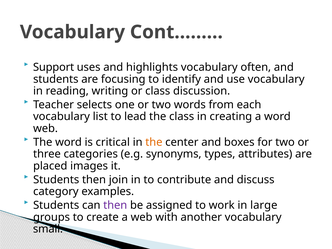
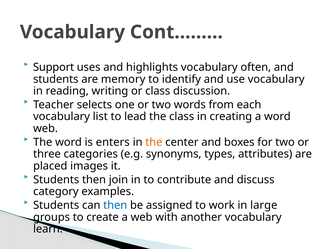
focusing: focusing -> memory (123, 79)
critical: critical -> enters (113, 142)
then colour: purple -> blue (115, 205)
small: small -> learn (48, 229)
